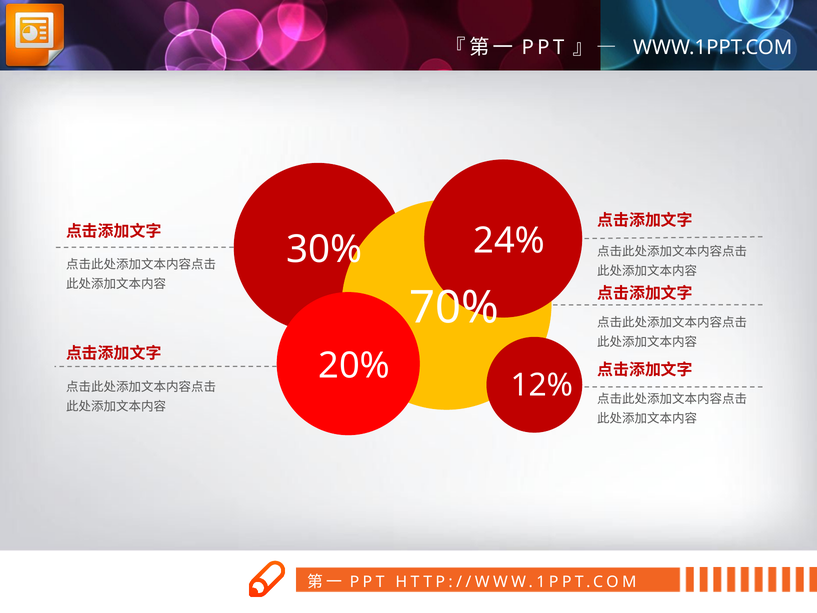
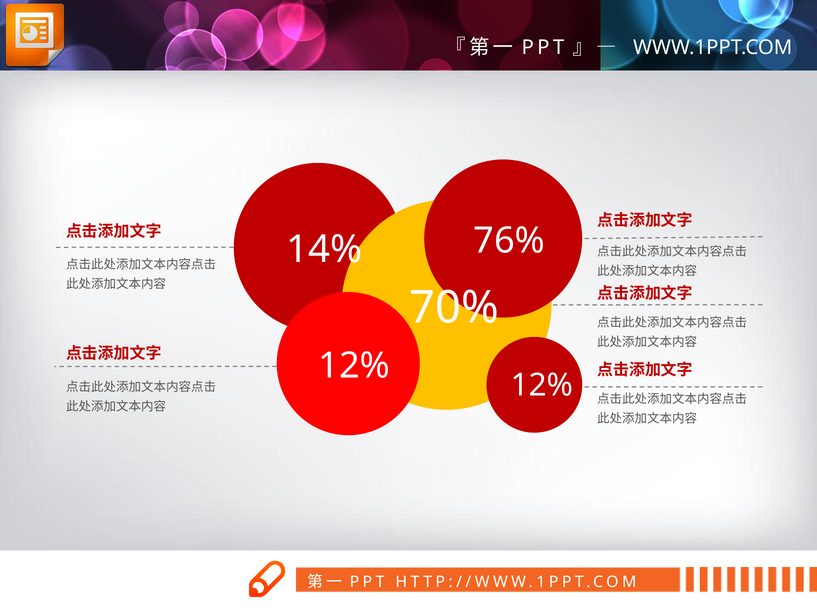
24%: 24% -> 76% (509, 241)
30%: 30% -> 14% (324, 250)
20%: 20% -> 12% (354, 366)
